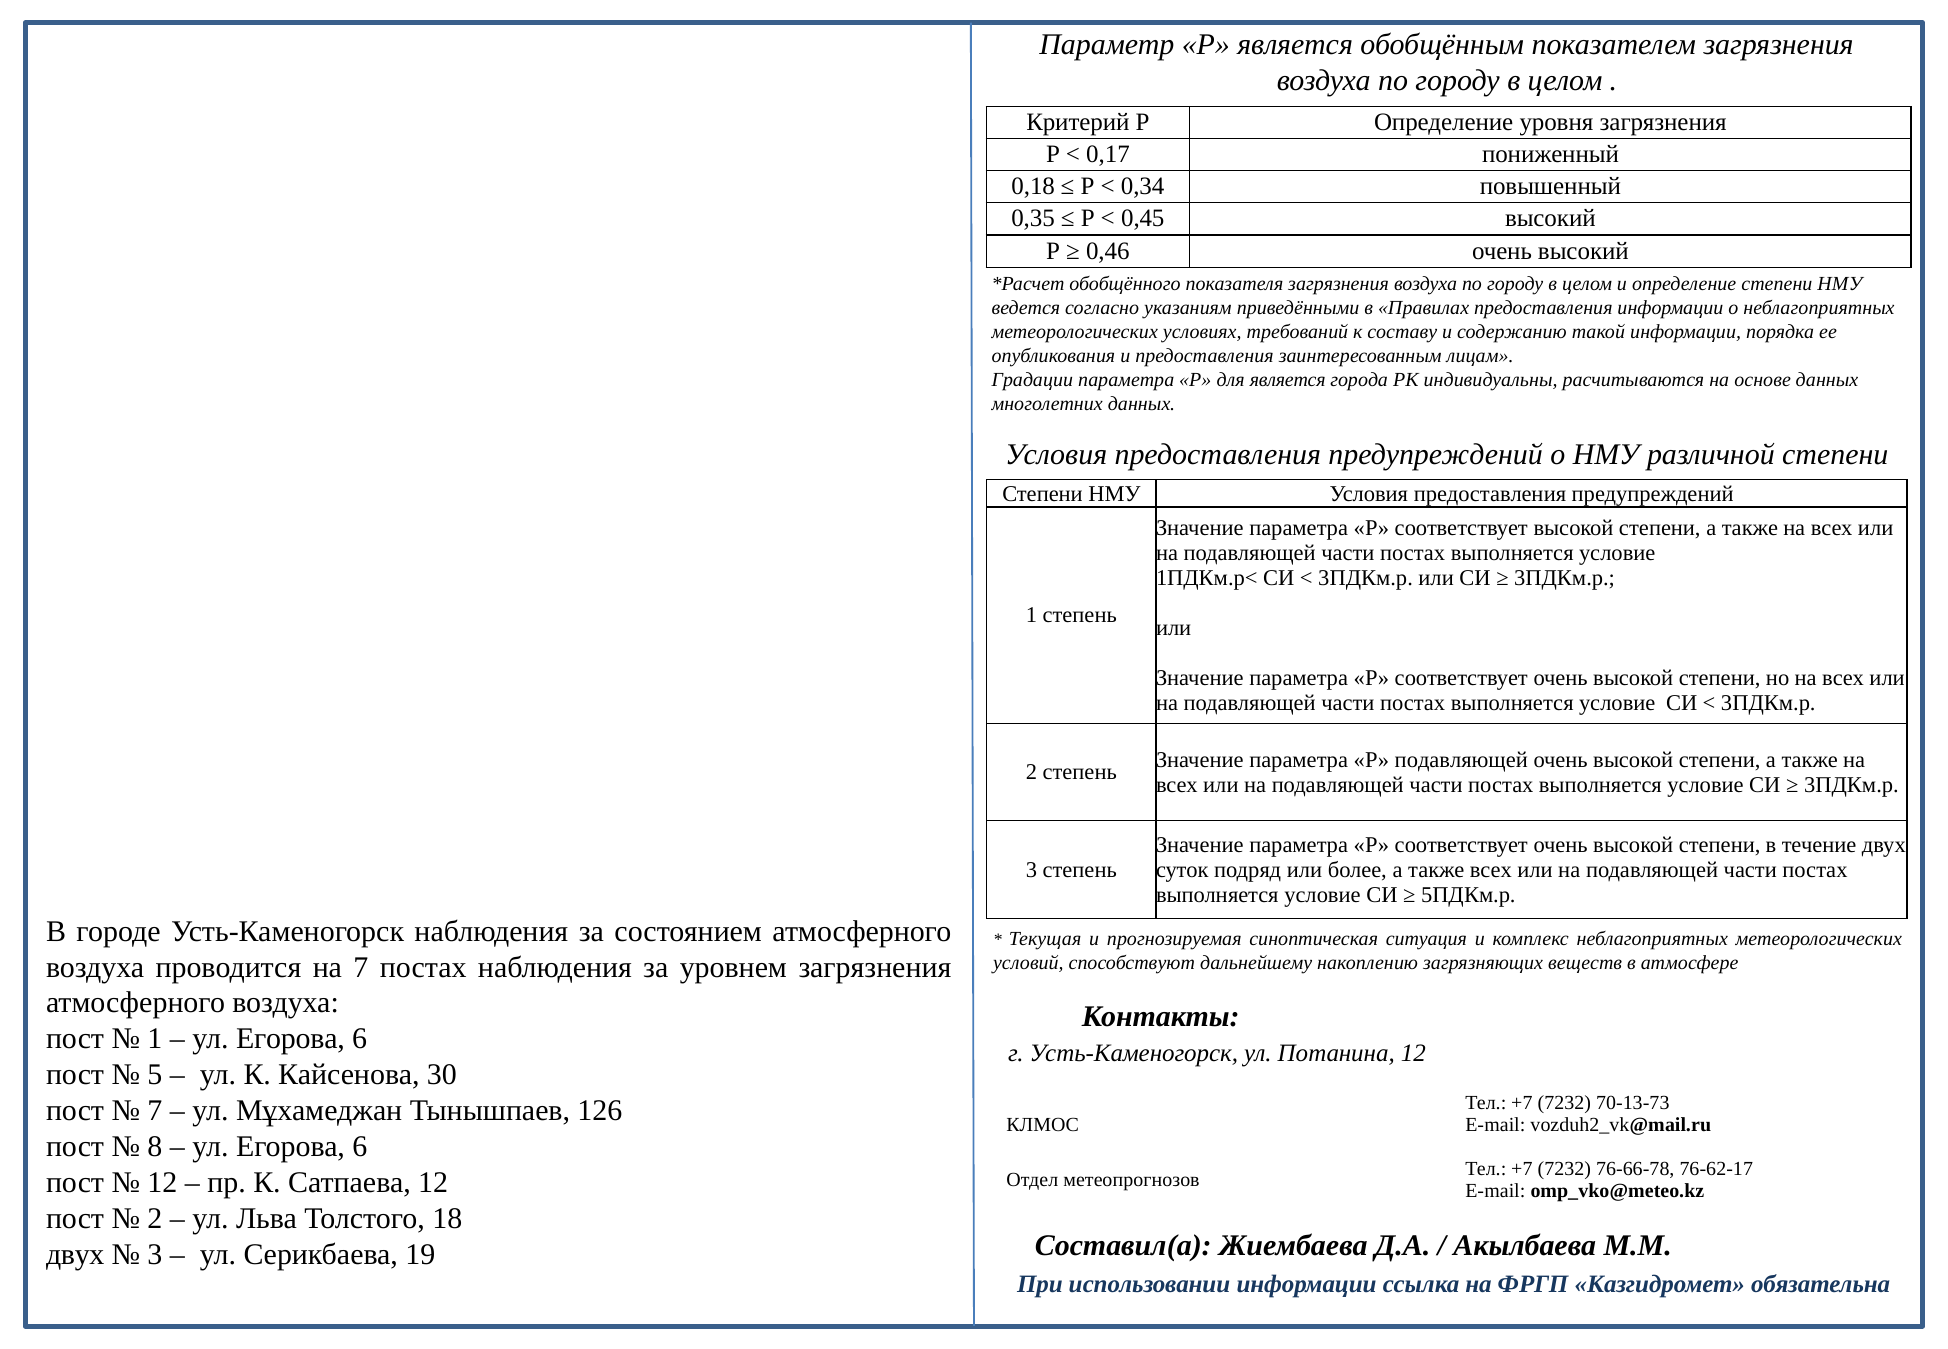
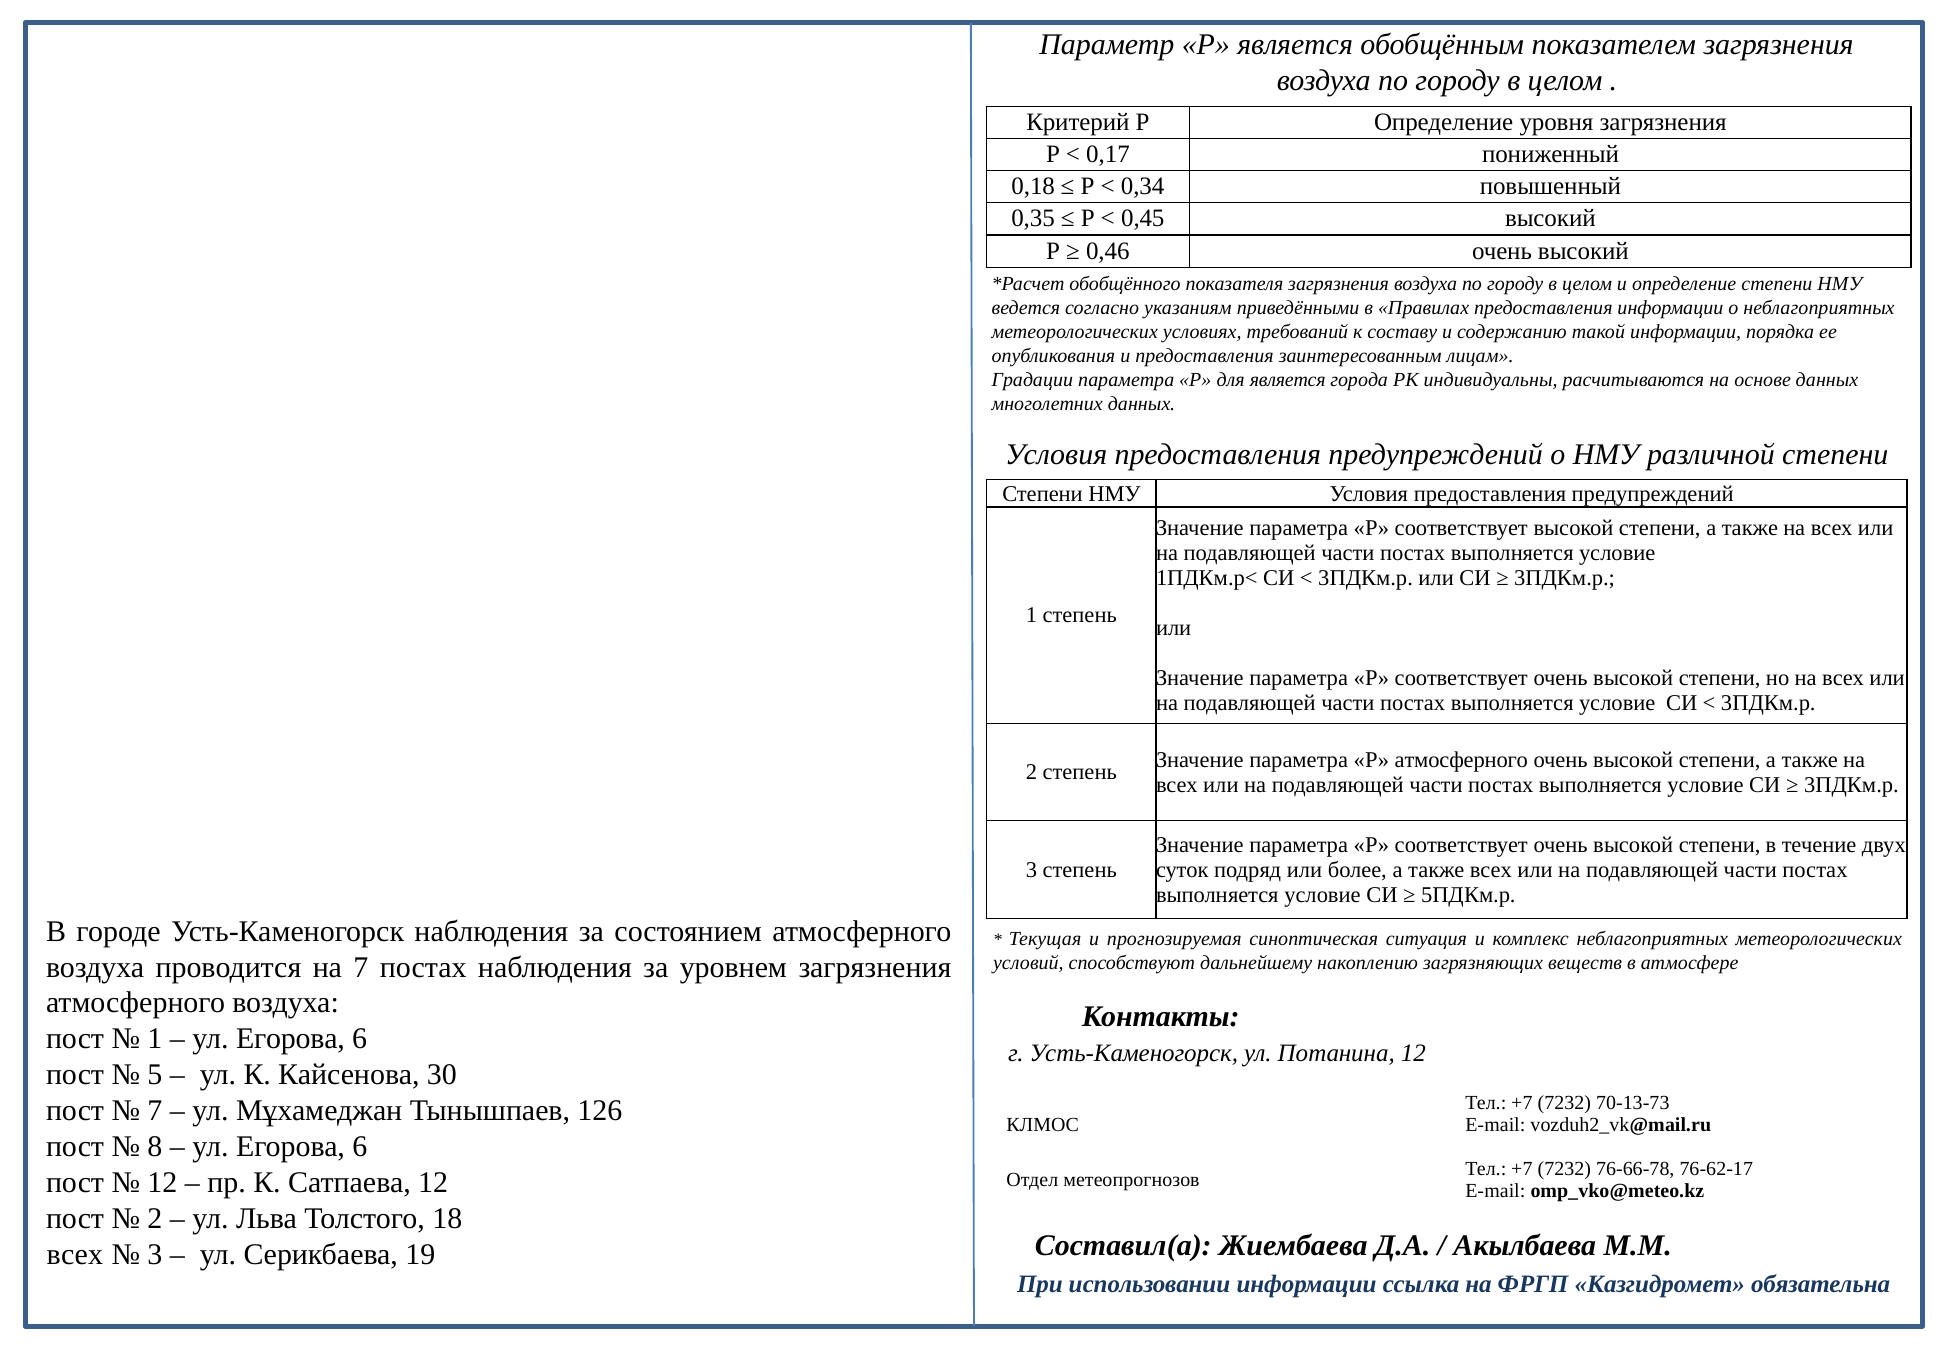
Р подавляющей: подавляющей -> атмосферного (1461, 760)
двух: двух -> всех (75, 1255)
